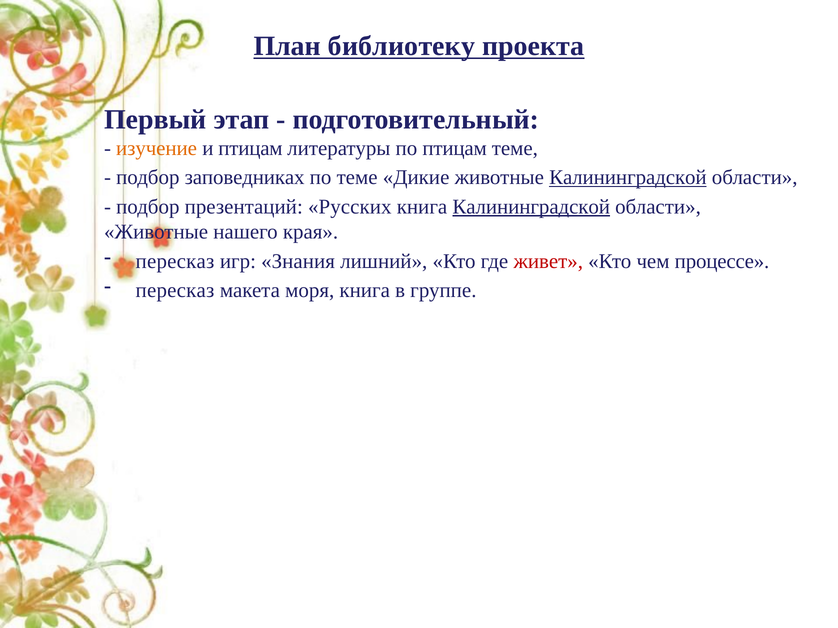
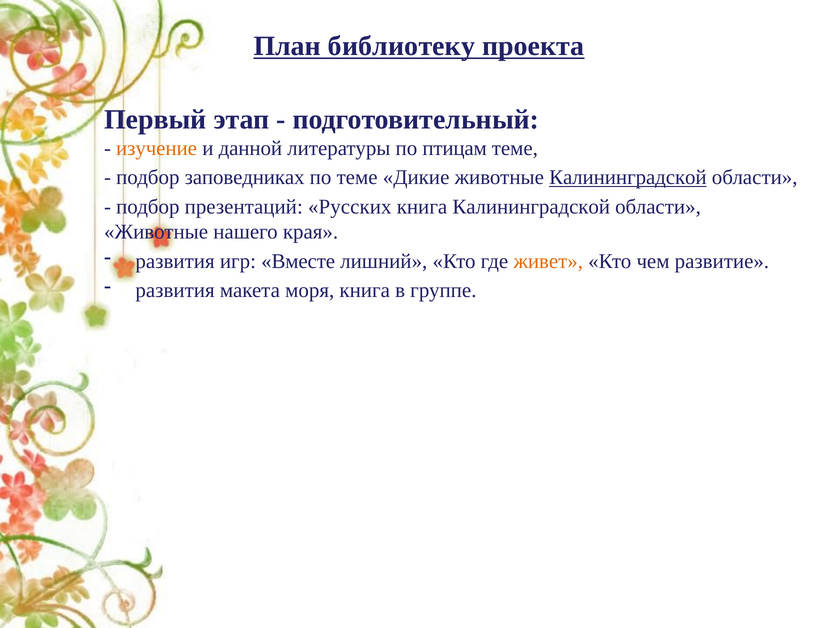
и птицам: птицам -> данной (250, 148)
Калининградской underline: present -> none (531, 207)
пересказ: пересказ -> развития (175, 261)
Знания: Знания -> Вместе (298, 261)
живет colour: red -> orange (548, 261)
процессе: процессе -> развитие (722, 261)
пересказ: пересказ -> развития (175, 291)
